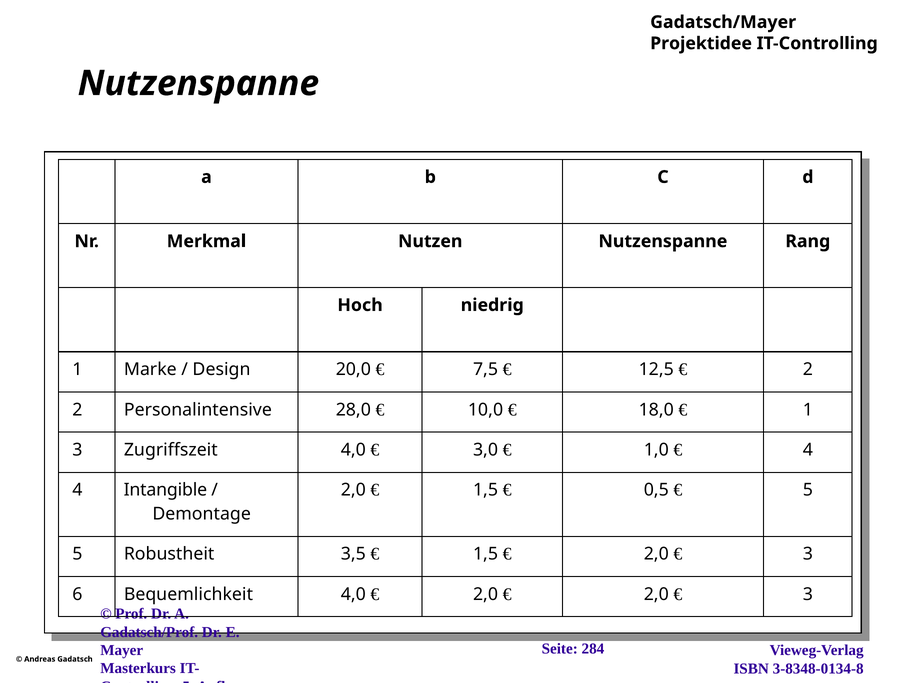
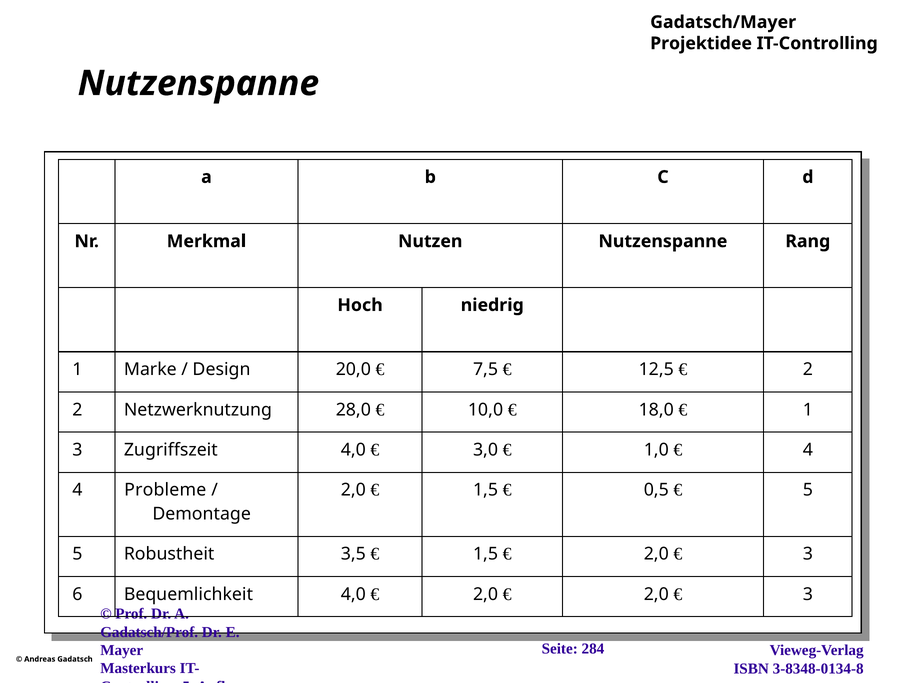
Personalintensive: Personalintensive -> Netzwerknutzung (198, 410)
Intangible: Intangible -> Probleme (165, 490)
